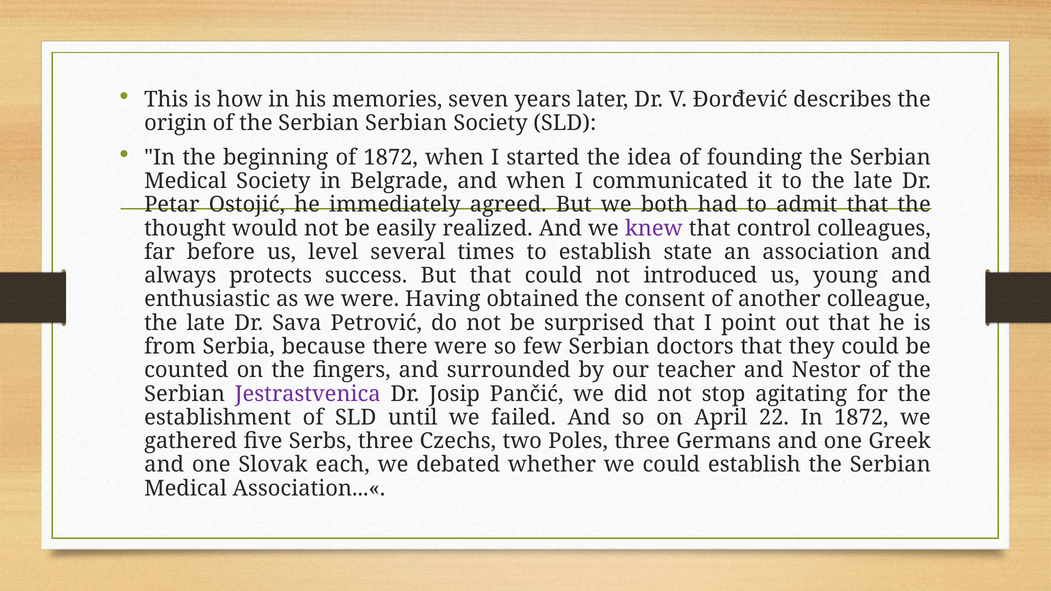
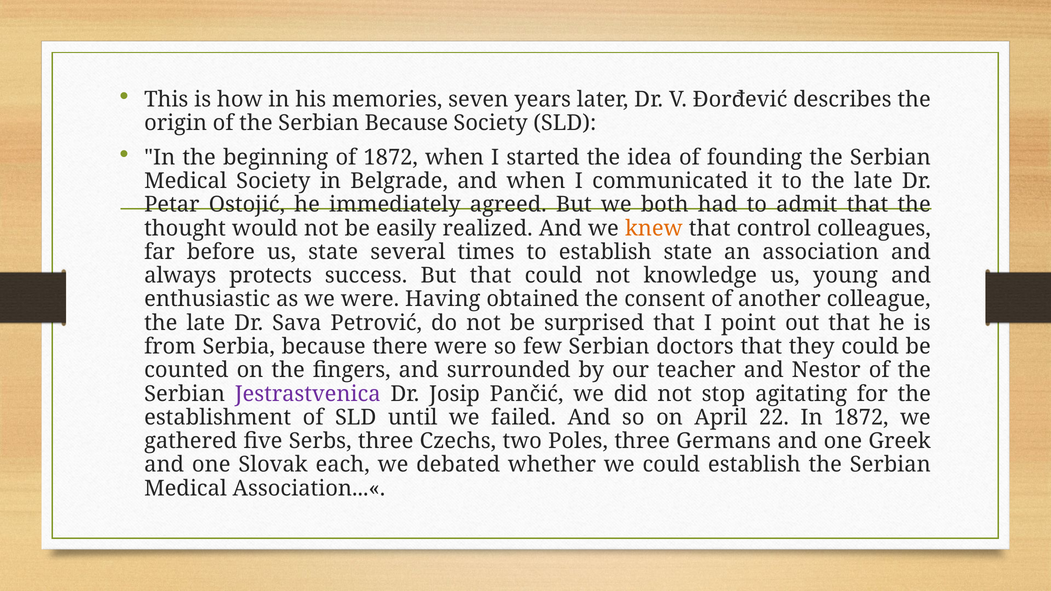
Serbian Serbian: Serbian -> Because (406, 123)
knew colour: purple -> orange (654, 228)
us level: level -> state (333, 252)
introduced: introduced -> knowledge (700, 276)
